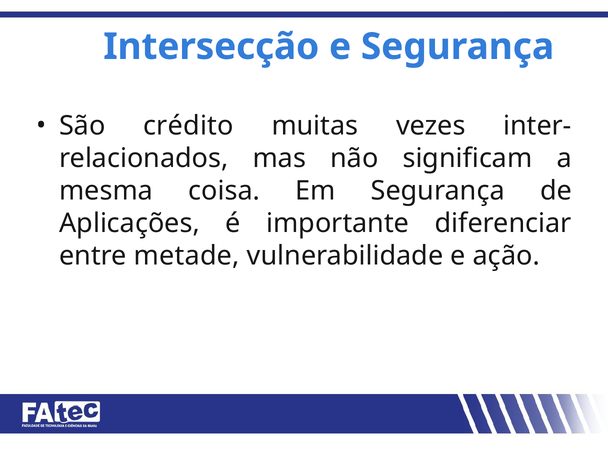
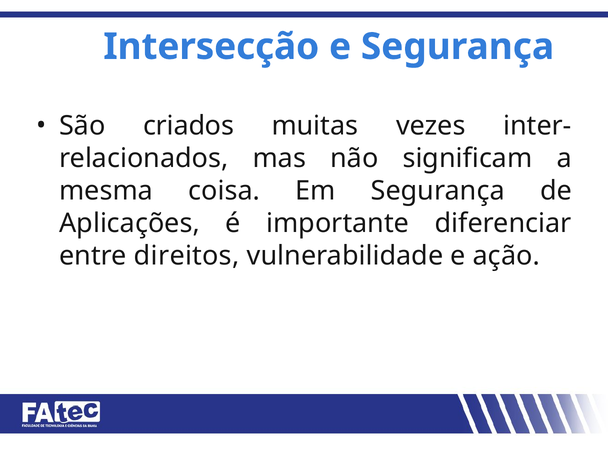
crédito: crédito -> criados (189, 126)
metade: metade -> direitos (187, 256)
